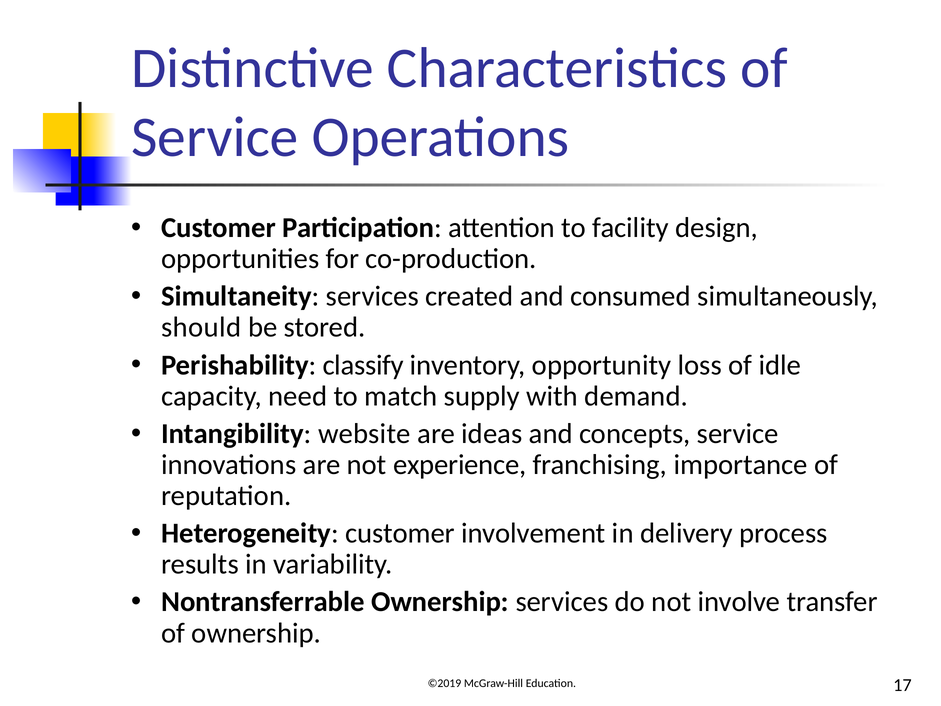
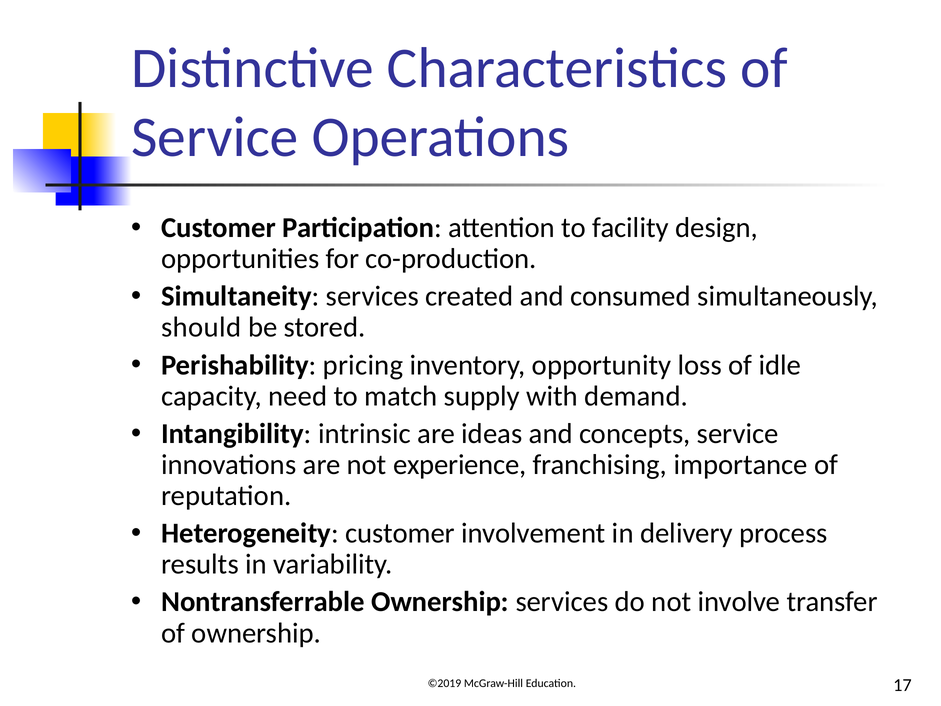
classify: classify -> pricing (363, 365)
website: website -> intrinsic (364, 434)
